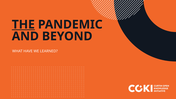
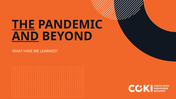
AND underline: none -> present (25, 36)
